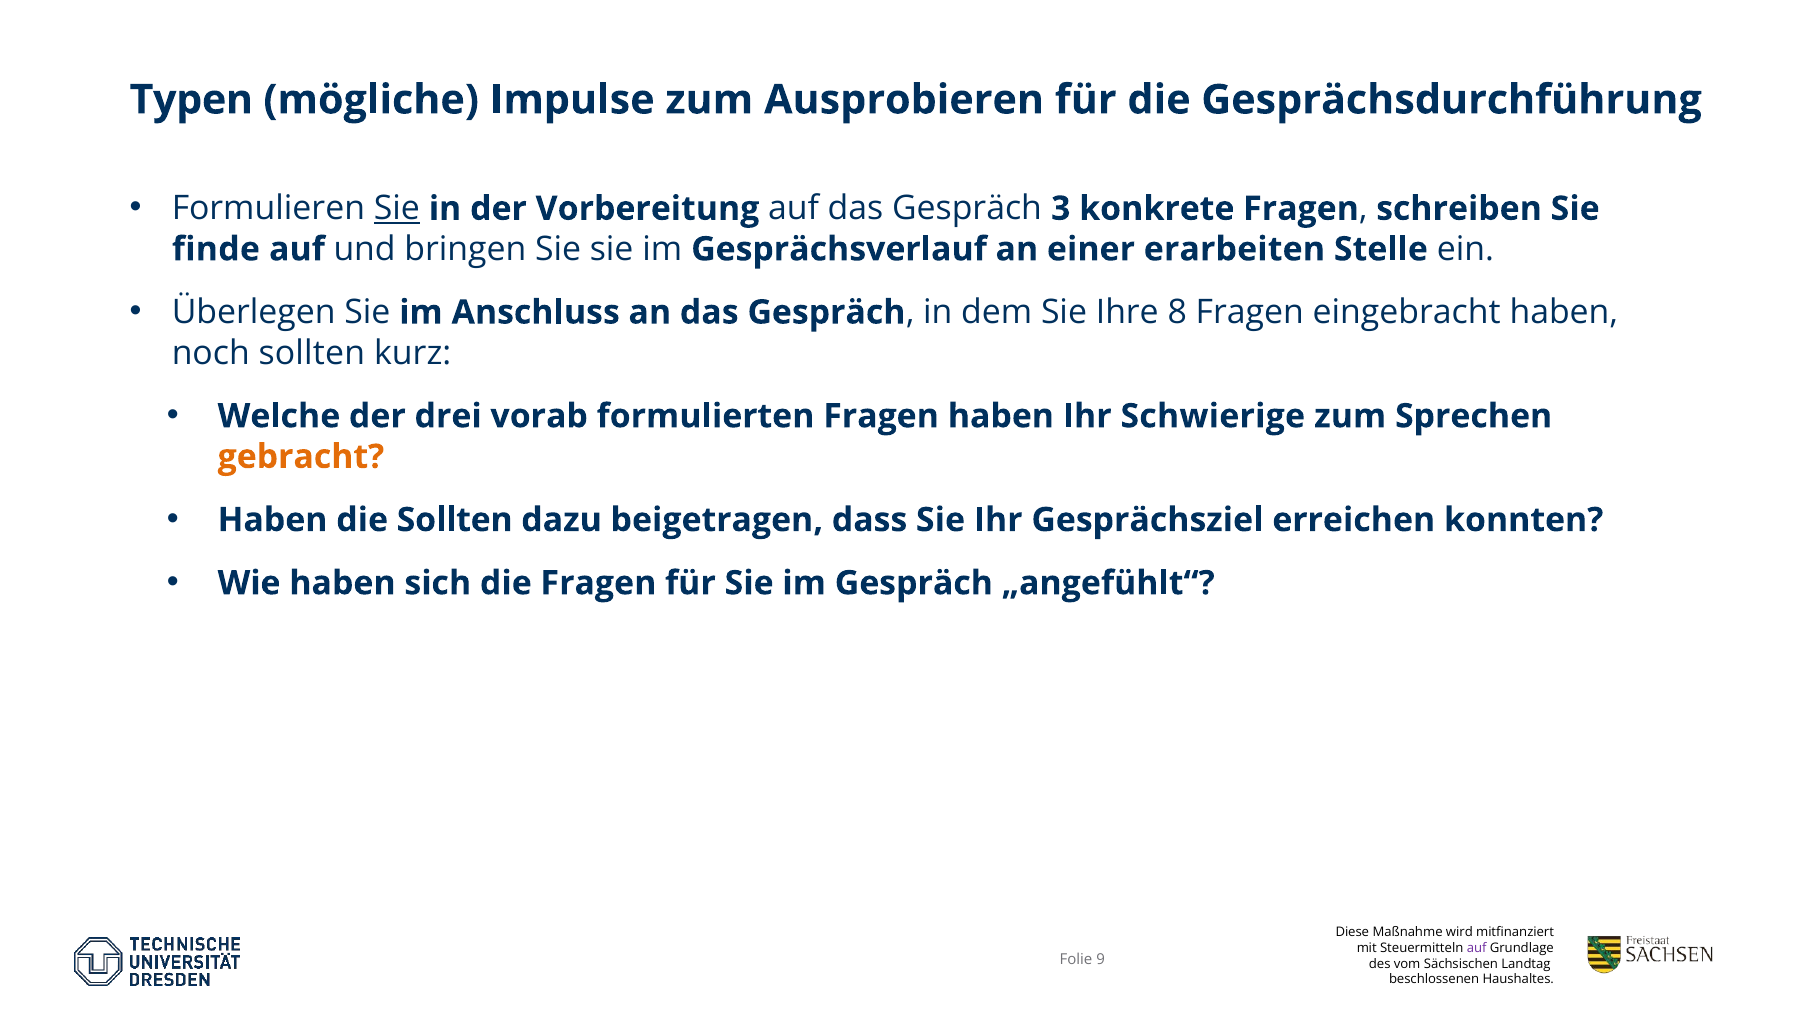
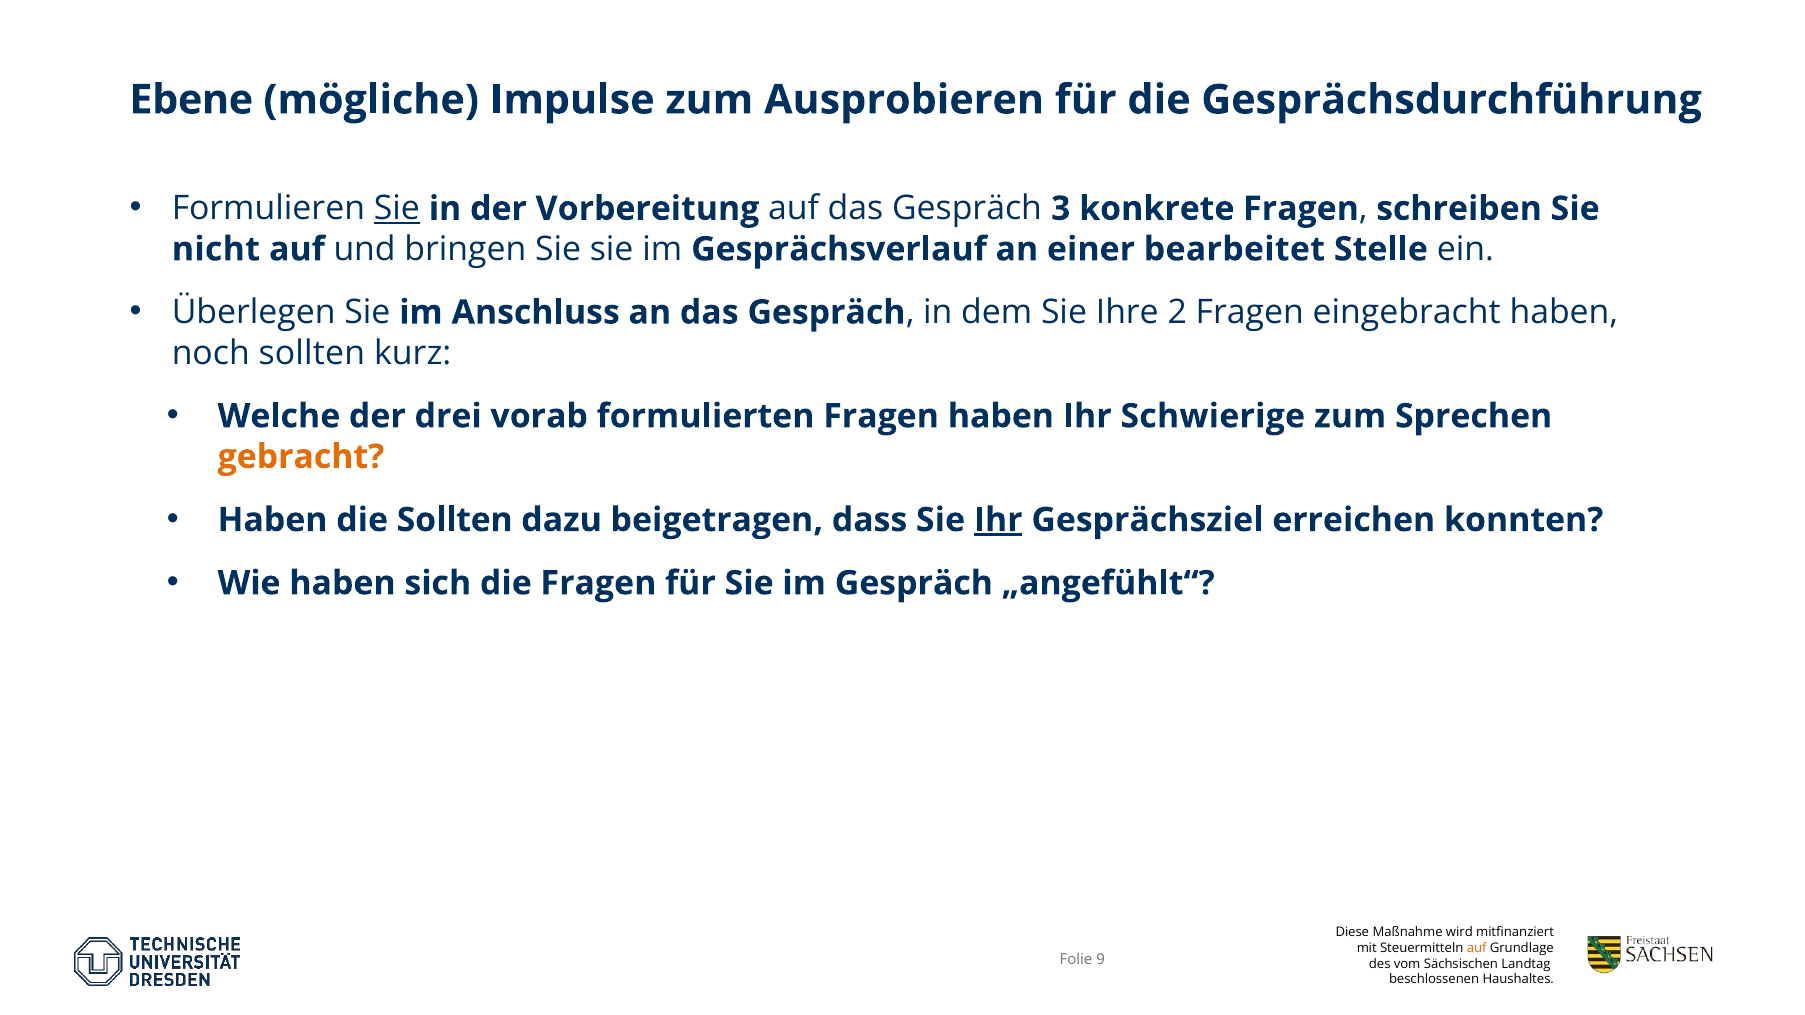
Typen: Typen -> Ebene (191, 100)
finde: finde -> nicht (216, 249)
erarbeiten: erarbeiten -> bearbeitet (1234, 249)
8: 8 -> 2 (1177, 312)
Ihr underline: none -> present (998, 520)
auf colour: purple -> orange (1477, 948)
